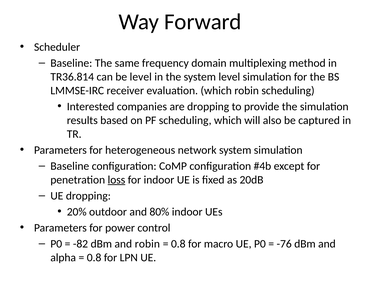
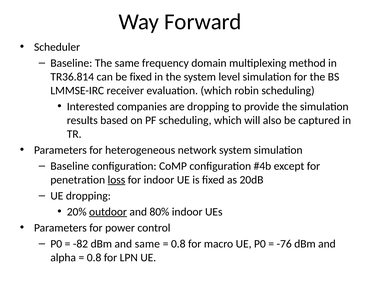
be level: level -> fixed (141, 77)
outdoor underline: none -> present (108, 212)
and robin: robin -> same (147, 244)
